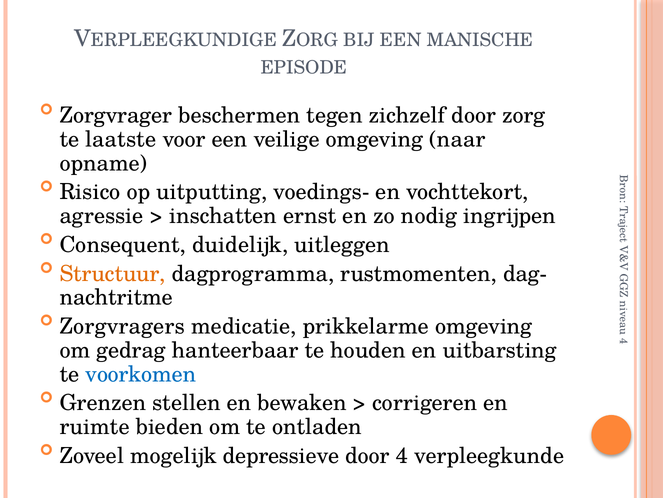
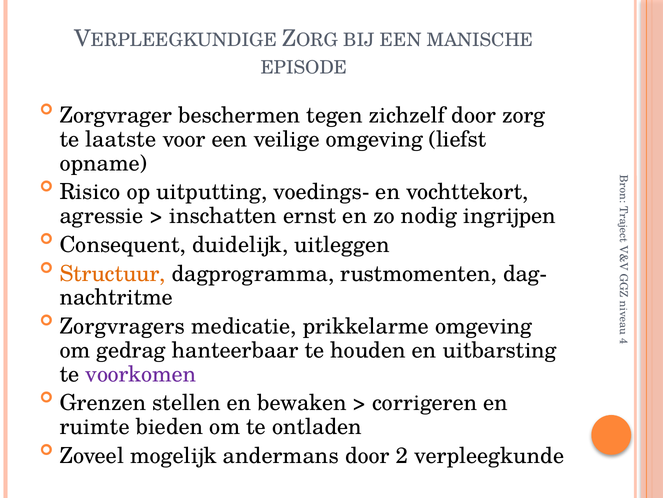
naar: naar -> liefst (458, 139)
voorkomen colour: blue -> purple (141, 374)
depressieve: depressieve -> andermans (281, 455)
door 4: 4 -> 2 (402, 455)
